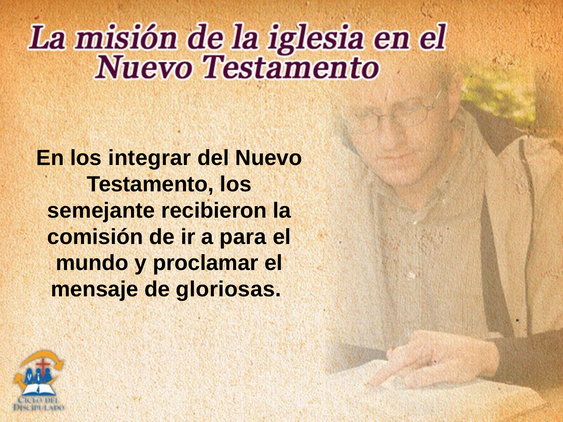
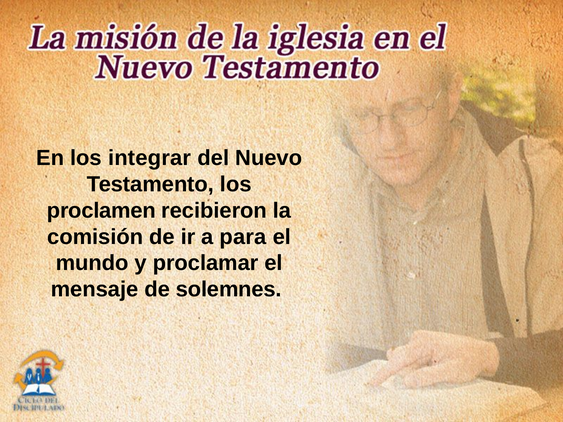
semejante: semejante -> proclamen (101, 211)
gloriosas: gloriosas -> solemnes (229, 290)
